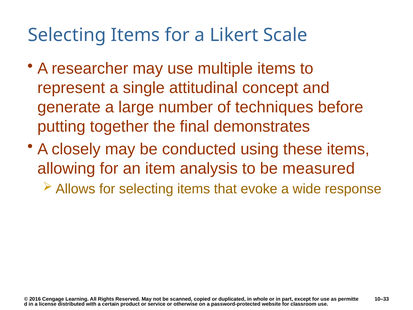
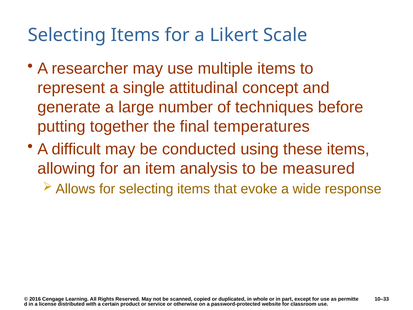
demonstrates: demonstrates -> temperatures (262, 126)
closely: closely -> difficult (76, 149)
